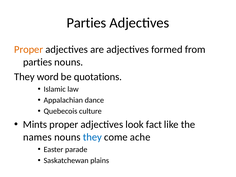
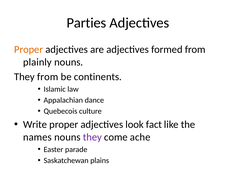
parties: parties -> plainly (37, 62)
They word: word -> from (48, 77)
quotations: quotations -> continents (98, 77)
Mints: Mints -> Write (35, 125)
they colour: blue -> purple (92, 137)
